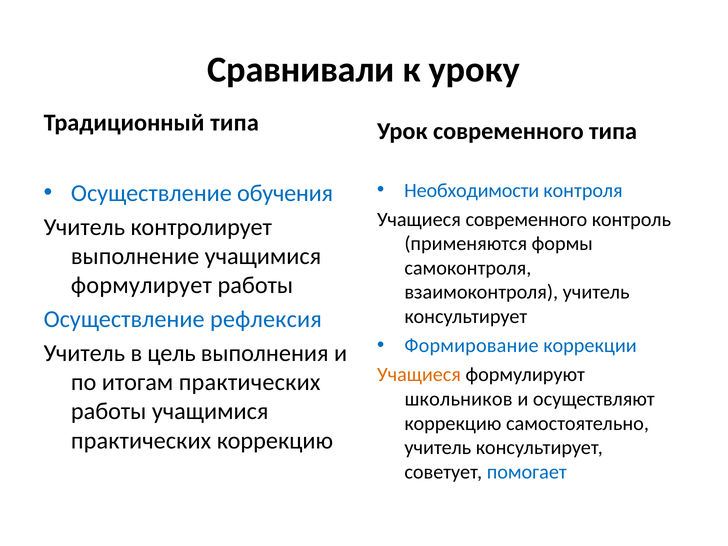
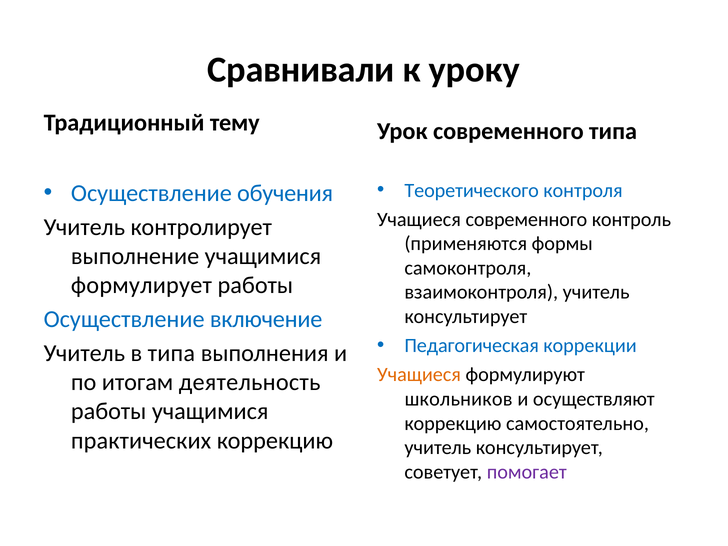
Традиционный типа: типа -> тему (235, 123)
Необходимости: Необходимости -> Теоретического (472, 190)
рефлексия: рефлексия -> включение (266, 319)
Формирование: Формирование -> Педагогическая (472, 346)
в цель: цель -> типа (171, 353)
итогам практических: практических -> деятельность (250, 382)
помогает colour: blue -> purple (527, 472)
